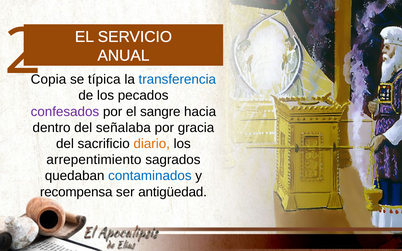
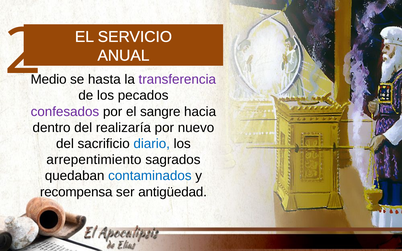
Copia: Copia -> Medio (49, 80)
típica: típica -> hasta (104, 80)
transferencia colour: blue -> purple (177, 80)
señalaba: señalaba -> realizaría (123, 128)
gracia: gracia -> nuevo (196, 128)
diario colour: orange -> blue (152, 144)
